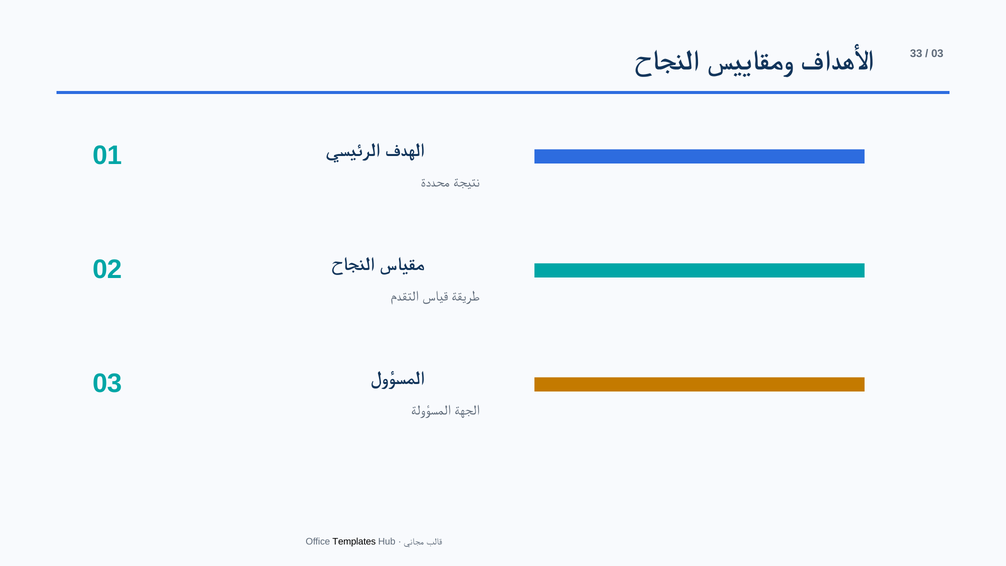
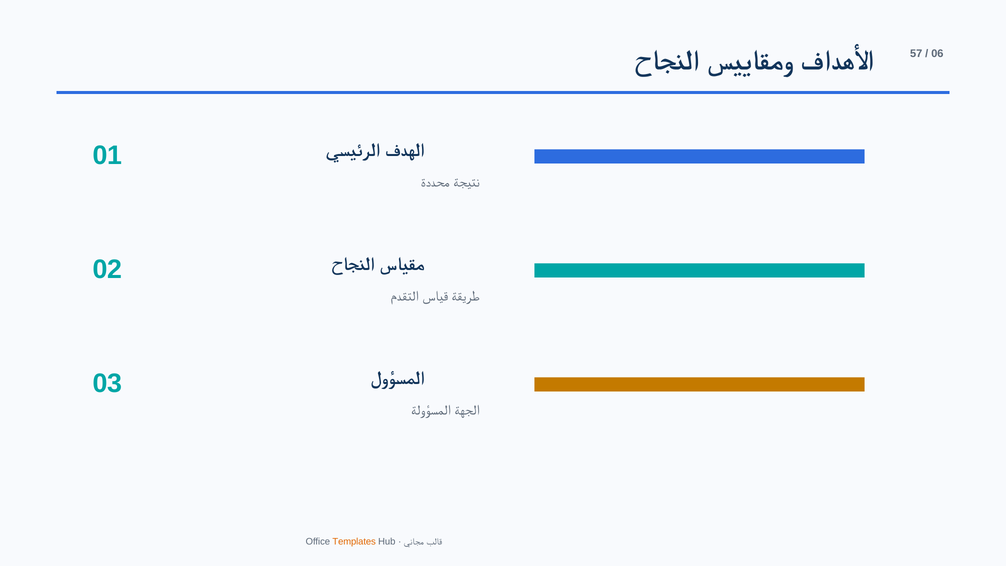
33: 33 -> 57 (916, 54)
03: 03 -> 06 (937, 54)
Templates colour: black -> orange (354, 541)
